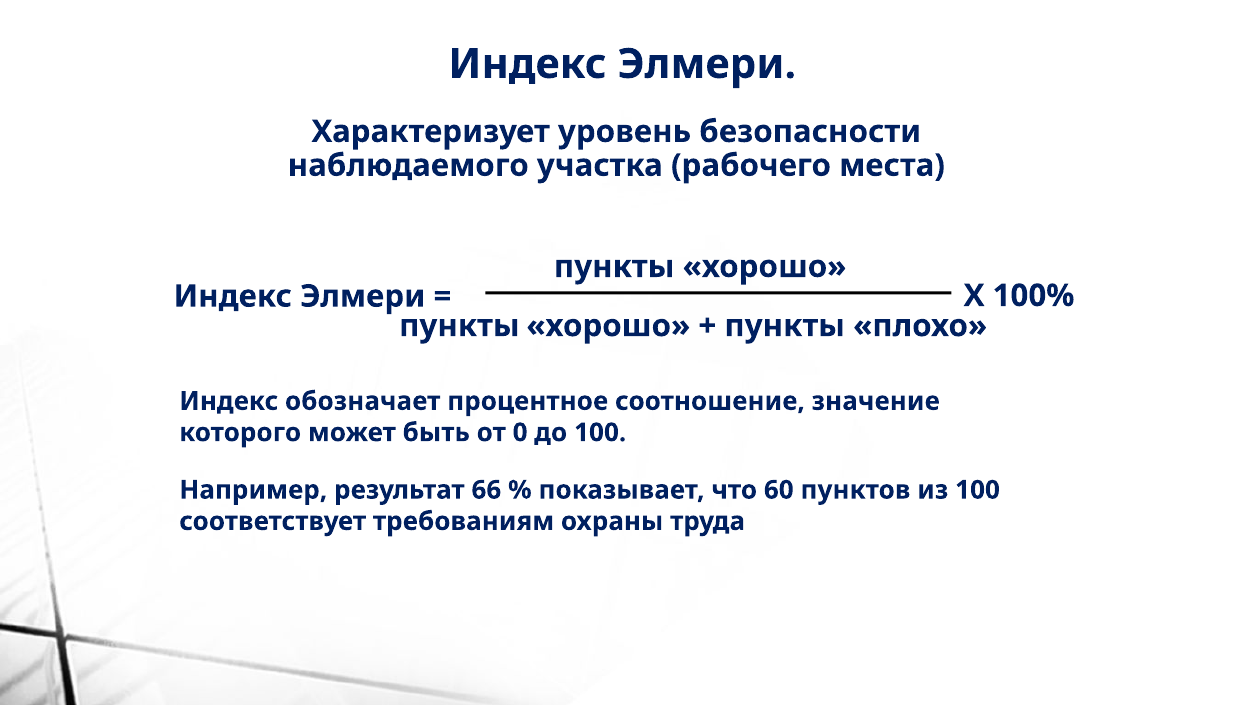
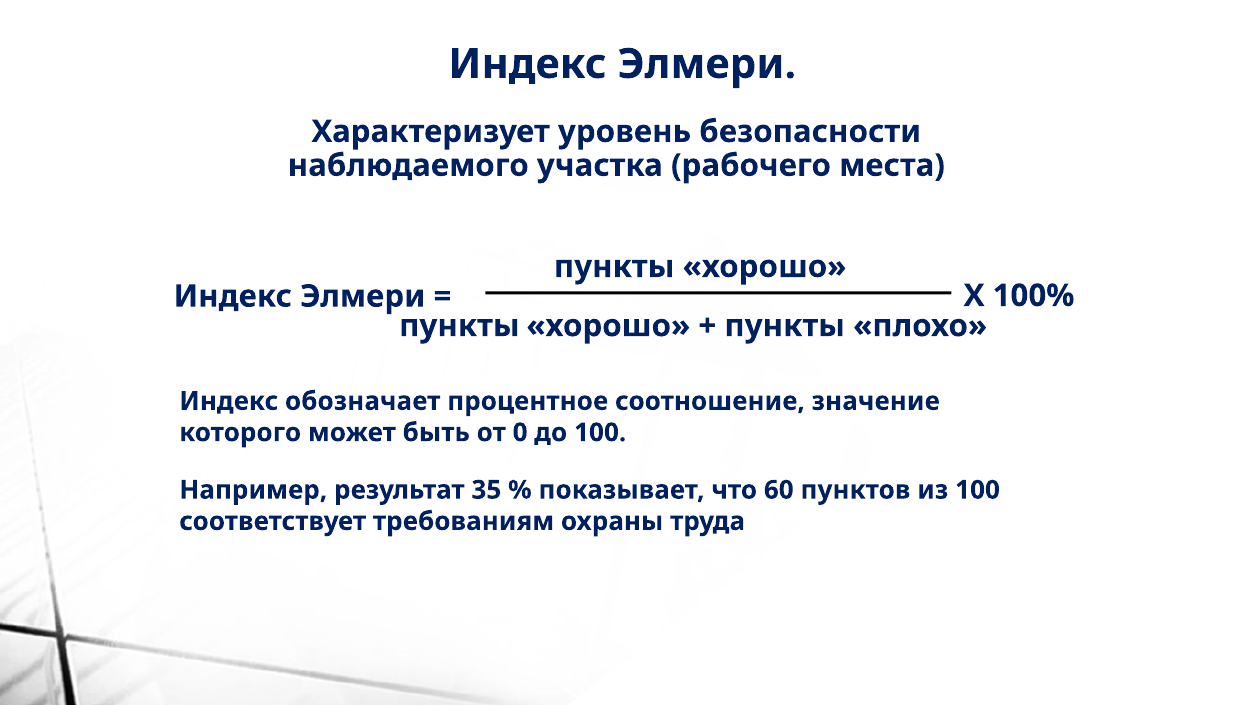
66: 66 -> 35 (486, 490)
